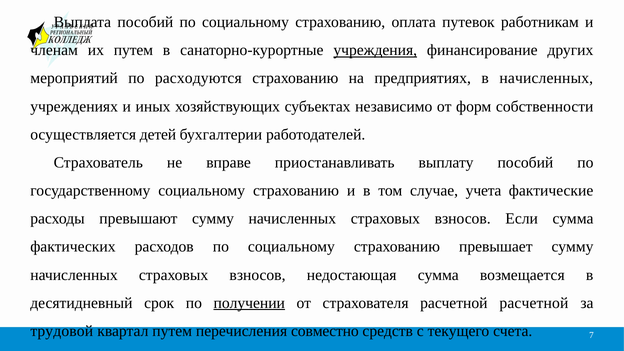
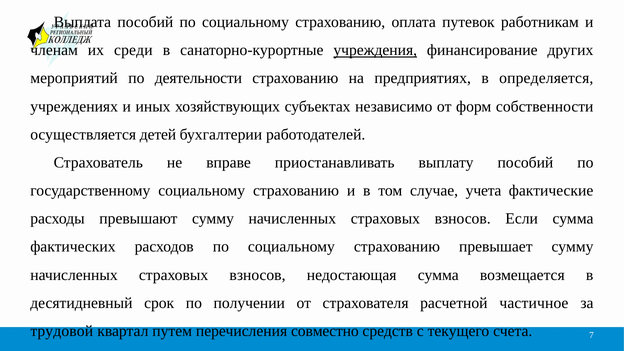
их путем: путем -> среди (133, 50)
расходуются: расходуются -> деятельности (198, 78)
в начисленных: начисленных -> определяется (546, 78)
получении underline: present -> none (249, 303)
расчетной расчетной: расчетной -> частичное (534, 303)
